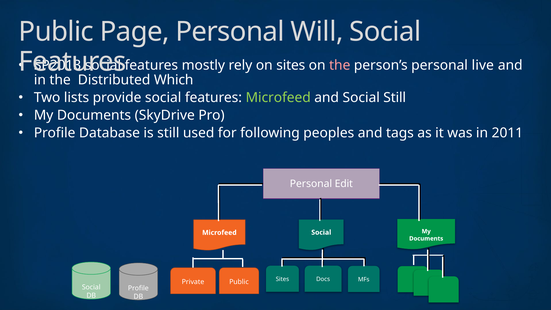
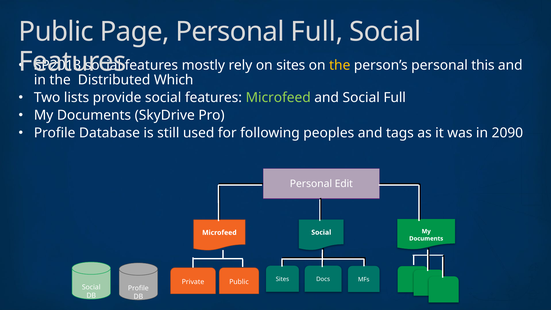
Personal Will: Will -> Full (317, 32)
the colour: pink -> yellow (340, 65)
live: live -> this (483, 65)
Social Still: Still -> Full (395, 98)
2011: 2011 -> 2090 (507, 133)
